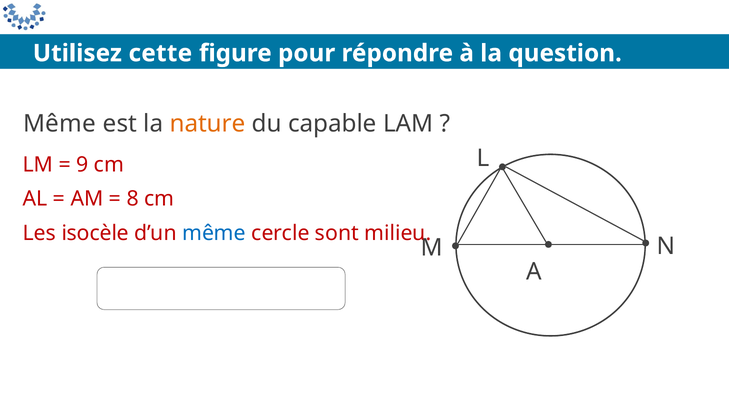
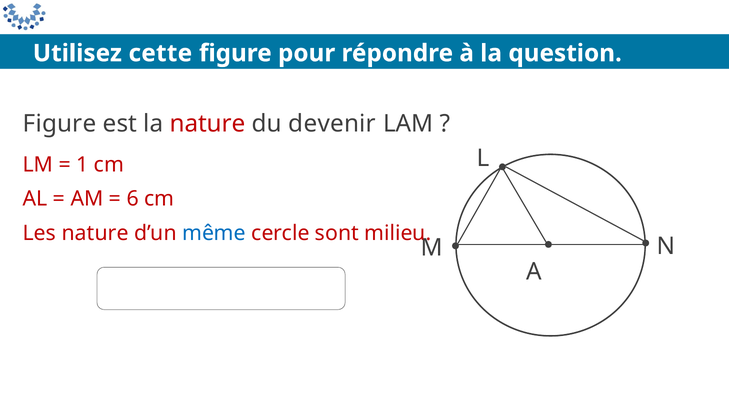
Même: Même -> Figure (60, 124)
nature colour: orange -> red (208, 124)
capable: capable -> devenir (332, 124)
9: 9 -> 1 (82, 165)
8: 8 -> 6 (133, 199)
Les isocèle: isocèle -> nature (95, 233)
